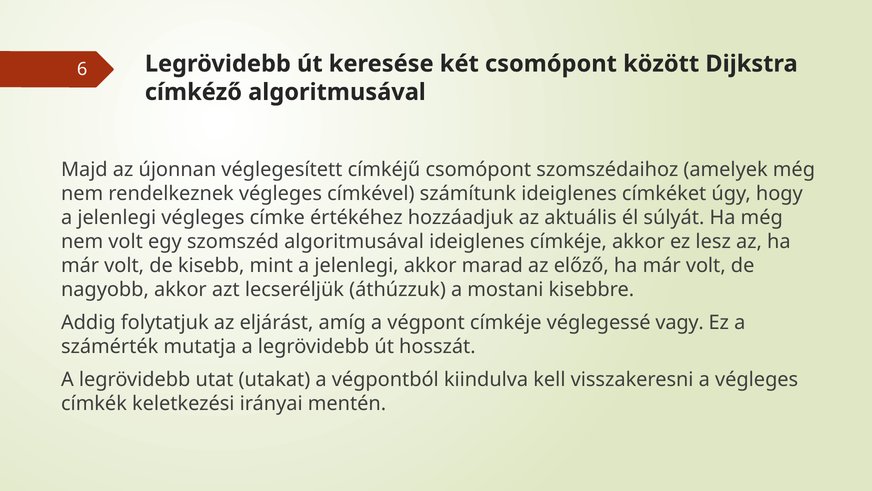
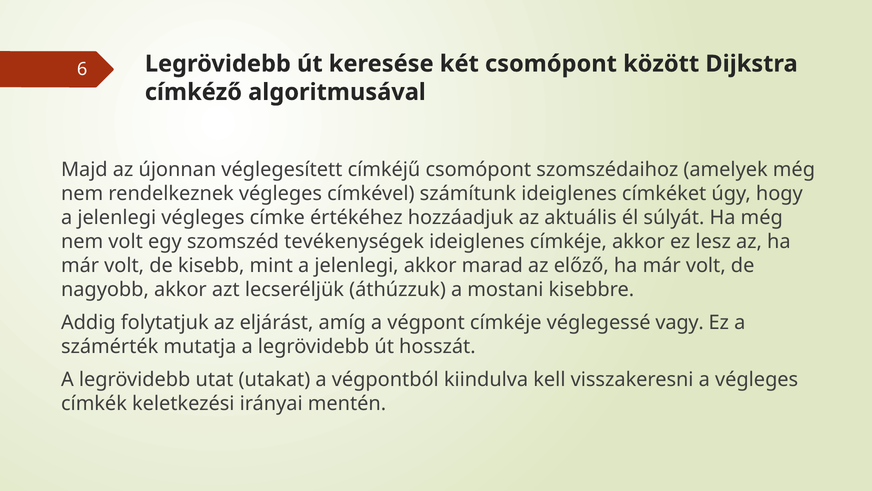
szomszéd algoritmusával: algoritmusával -> tevékenységek (354, 241)
